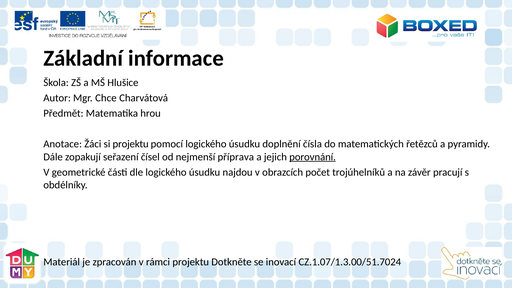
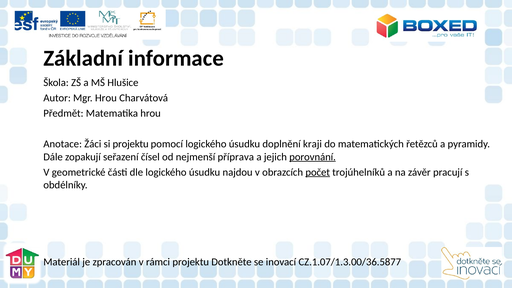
Mgr Chce: Chce -> Hrou (106, 98)
čísla: čísla -> kraji (312, 144)
počet underline: none -> present (318, 172)
CZ.1.07/1.3.00/51.7024: CZ.1.07/1.3.00/51.7024 -> CZ.1.07/1.3.00/36.5877 (350, 262)
